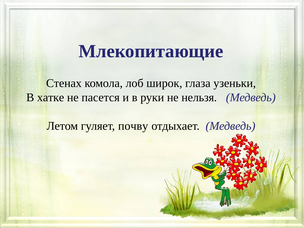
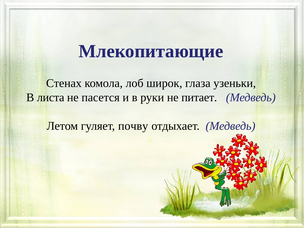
хатке: хатке -> листа (51, 97)
нельзя: нельзя -> питает (199, 97)
